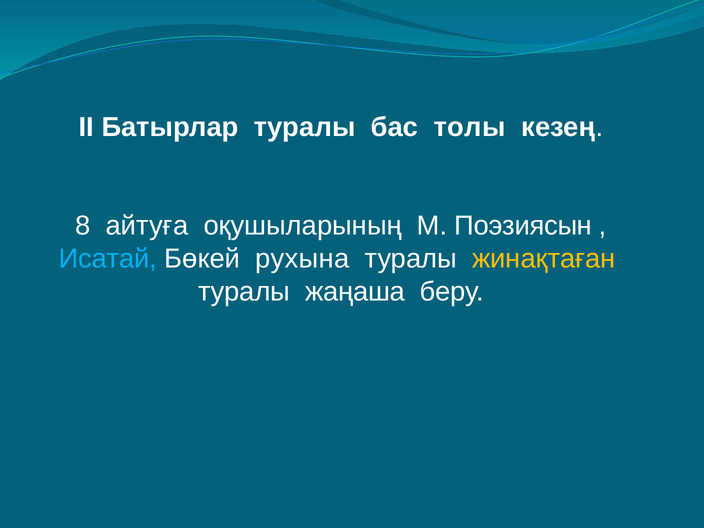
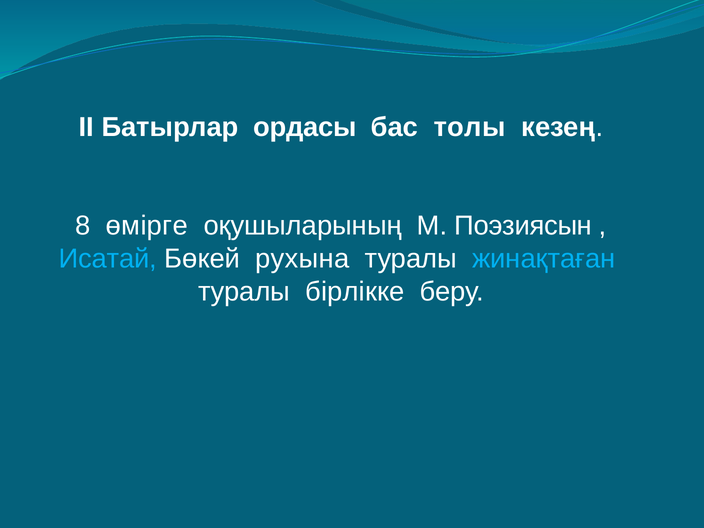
Батырлар туралы: туралы -> ордасы (305, 127)
айтуға: айтуға -> өмірге (147, 226)
жинақтаған colour: yellow -> light blue (544, 259)
жаңаша: жаңаша -> бірлікке (355, 291)
